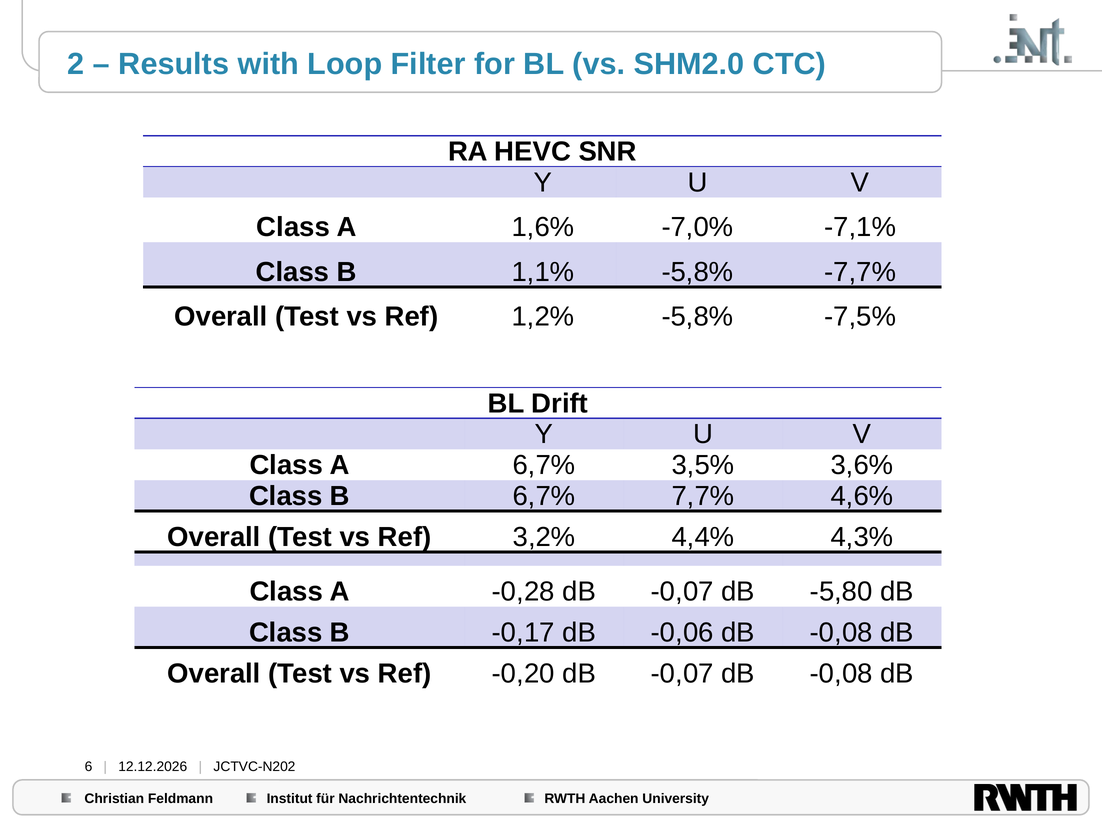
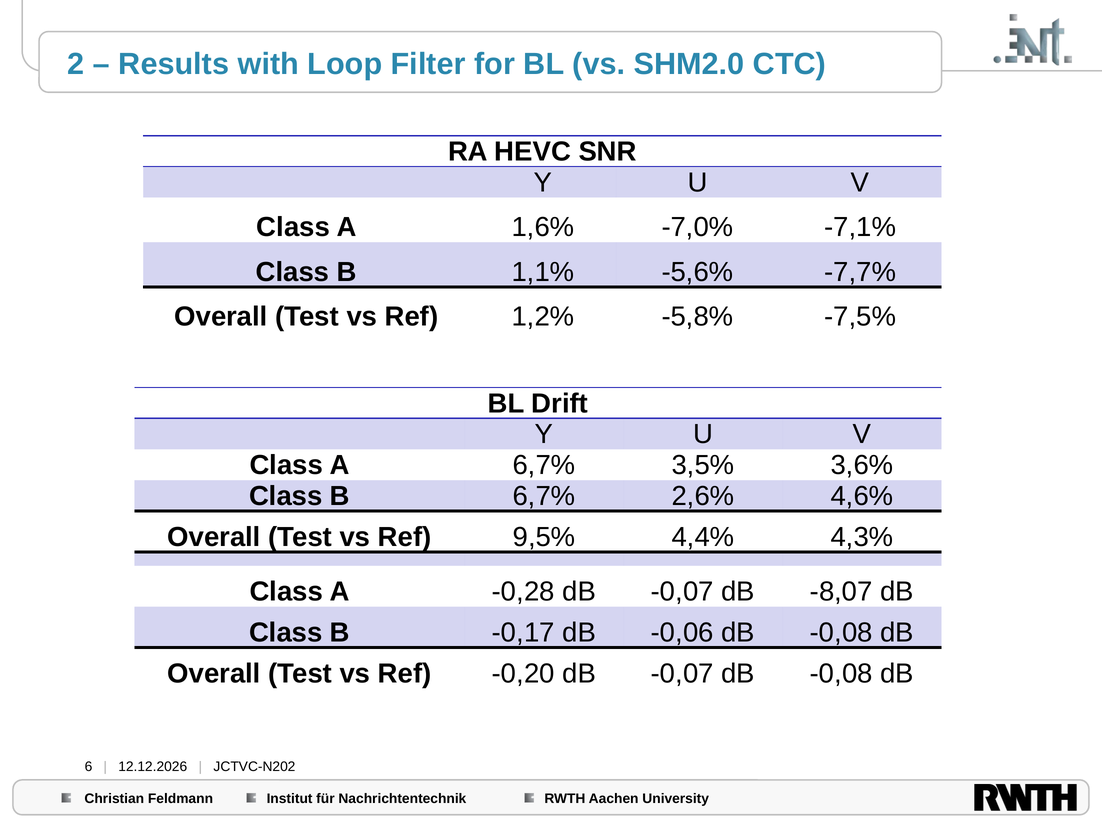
1,1% -5,8%: -5,8% -> -5,6% (697, 272)
7,7%: 7,7% -> 2,6% (703, 496)
3,2%: 3,2% -> 9,5% (544, 537)
-5,80: -5,80 -> -8,07 (841, 591)
